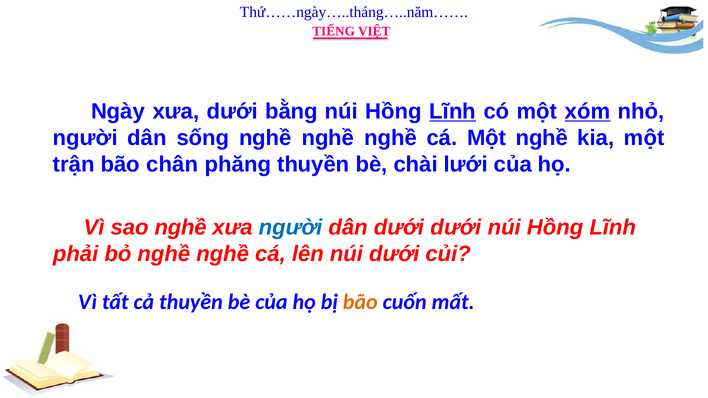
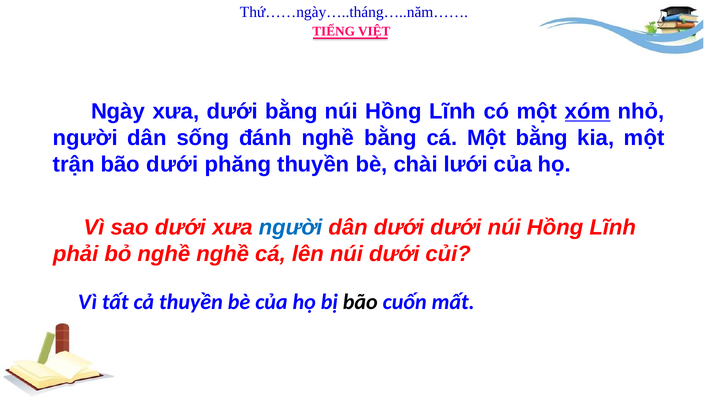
Lĩnh underline: present -> none (453, 111)
sống nghề: nghề -> đánh (265, 138)
nghề: nghề -> bằng (390, 138)
Một nghề: nghề -> bằng (542, 138)
bão chân: chân -> dưới (172, 164)
sao nghề: nghề -> dưới (180, 227)
bão colour: orange -> black (360, 302)
